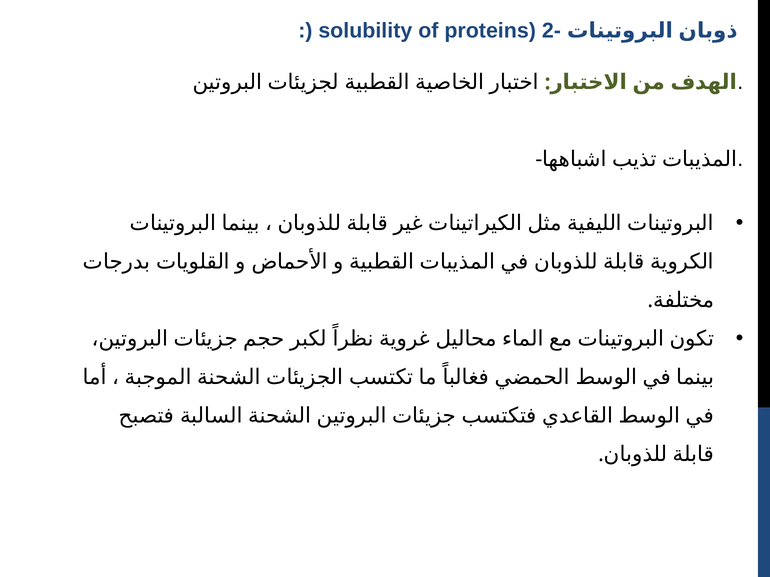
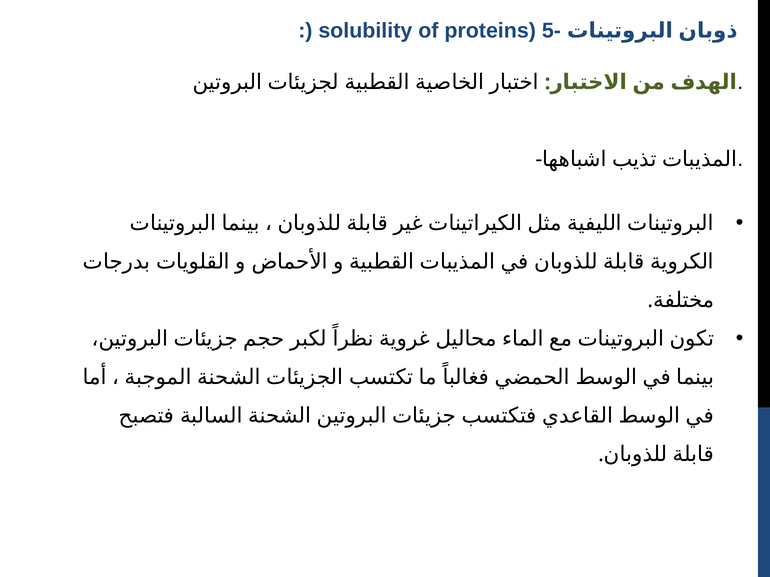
2-: 2- -> 5- (551, 31)
